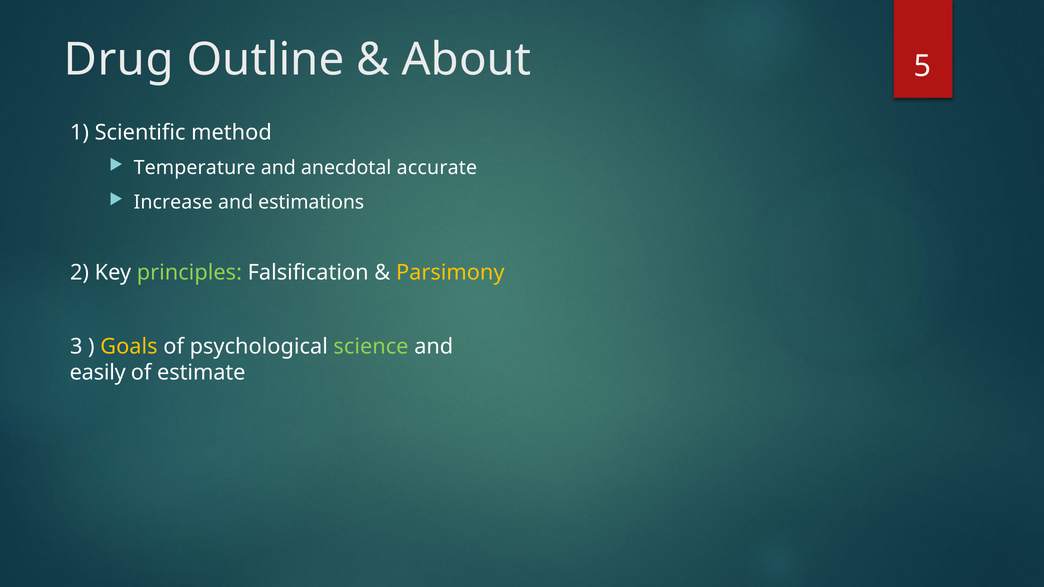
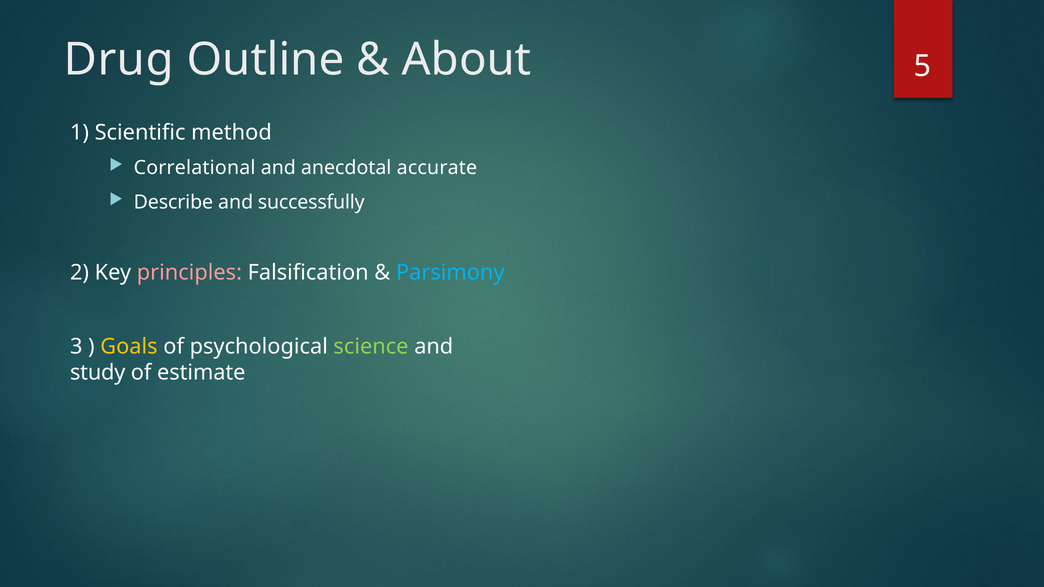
Temperature: Temperature -> Correlational (195, 168)
Increase: Increase -> Describe (173, 202)
estimations: estimations -> successfully (311, 202)
principles colour: light green -> pink (189, 273)
Parsimony colour: yellow -> light blue (450, 273)
easily: easily -> study (98, 373)
